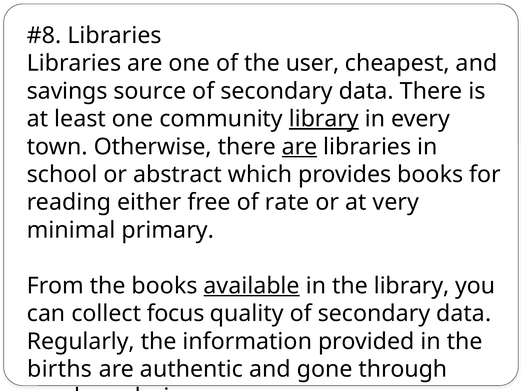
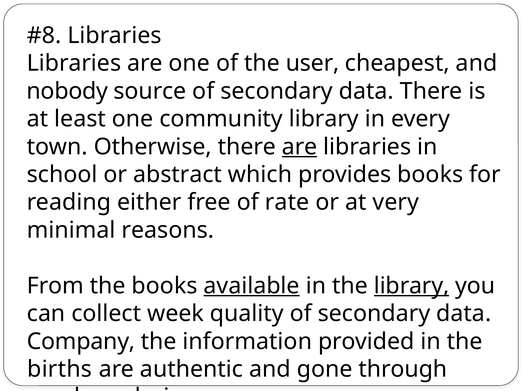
savings: savings -> nobody (67, 91)
library underline: present -> none (324, 119)
primary: primary -> reasons (168, 230)
library underline: none -> present (412, 286)
focus: focus -> week (176, 314)
Regularly: Regularly -> Company (81, 342)
